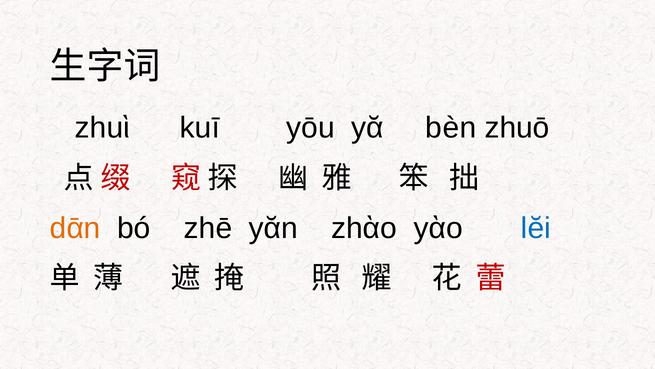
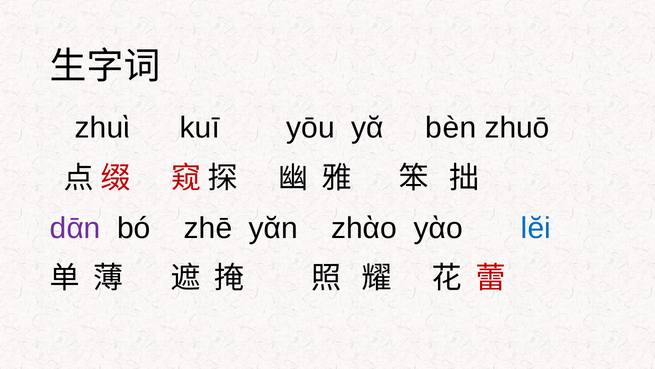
dᾱn colour: orange -> purple (75, 228)
